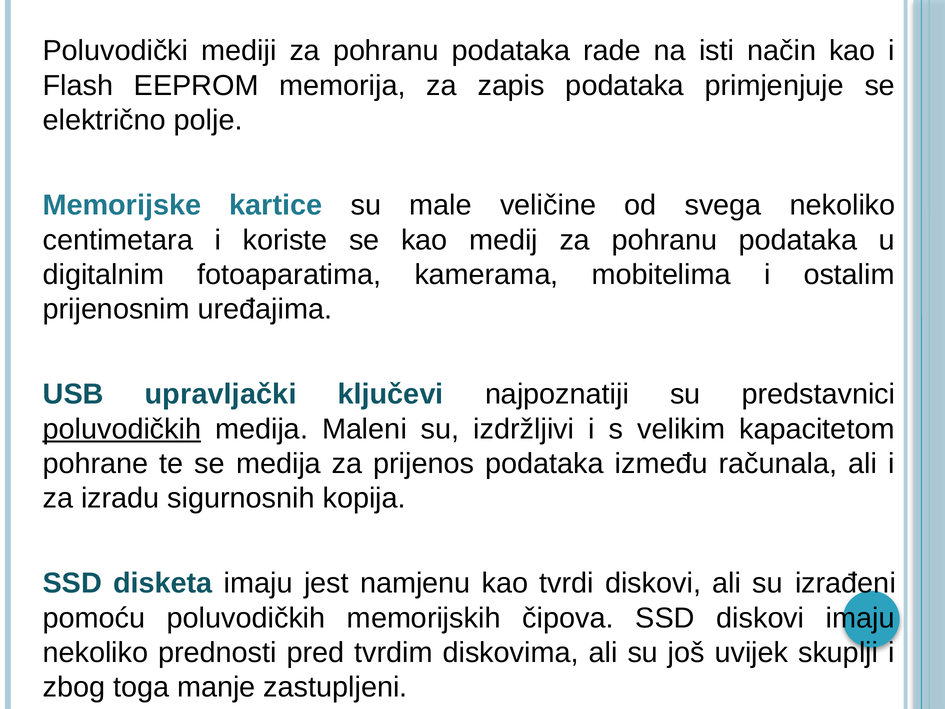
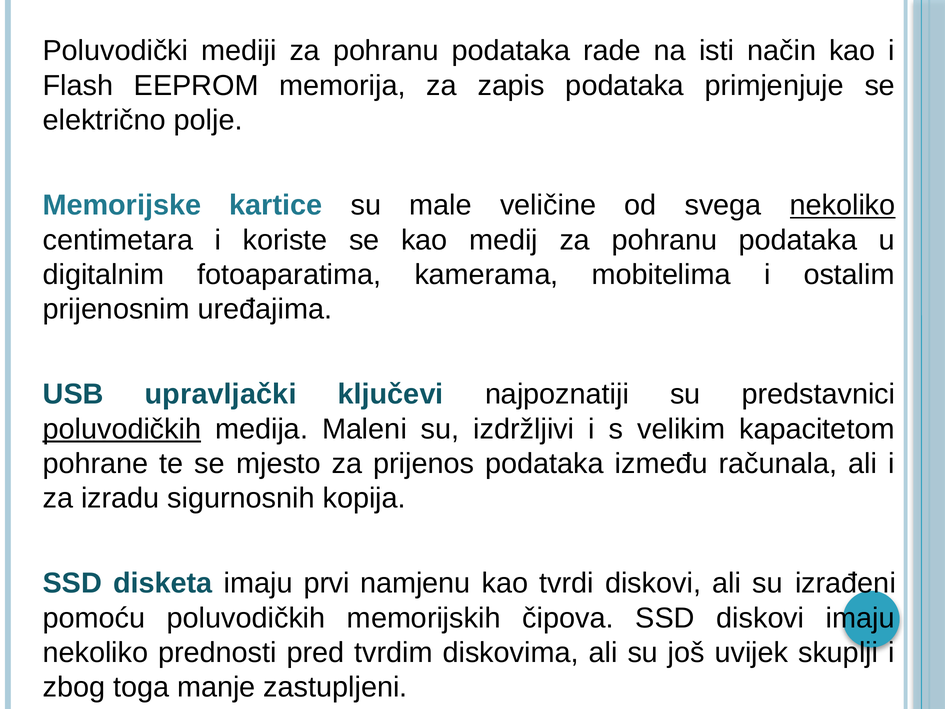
nekoliko underline: none -> present (843, 205)
se medija: medija -> mjesto (279, 463)
jest: jest -> prvi (327, 583)
